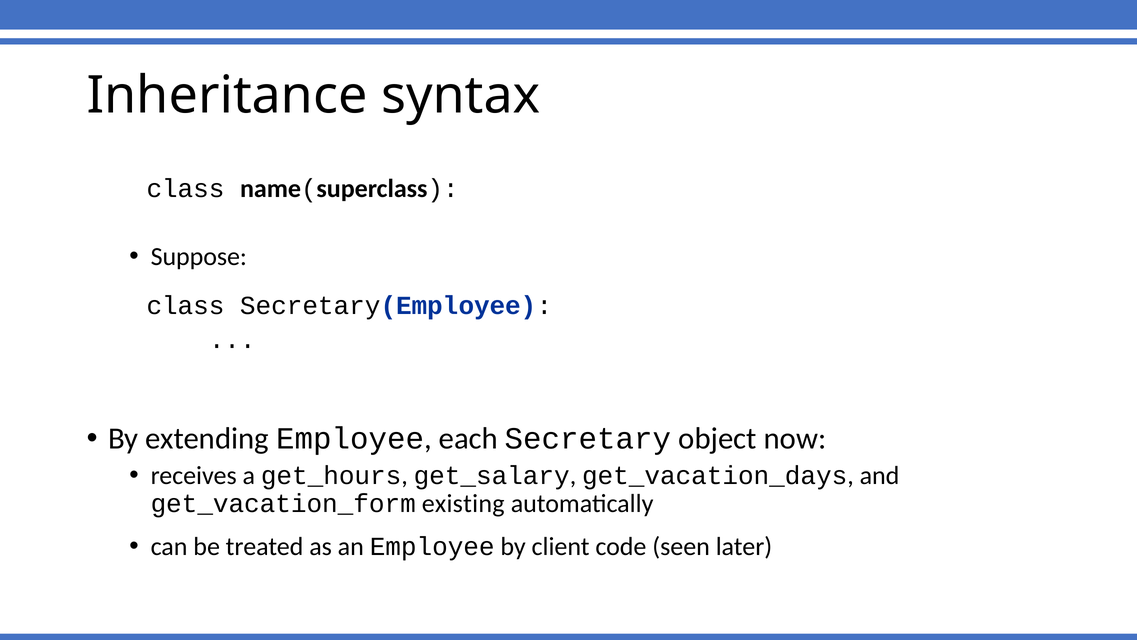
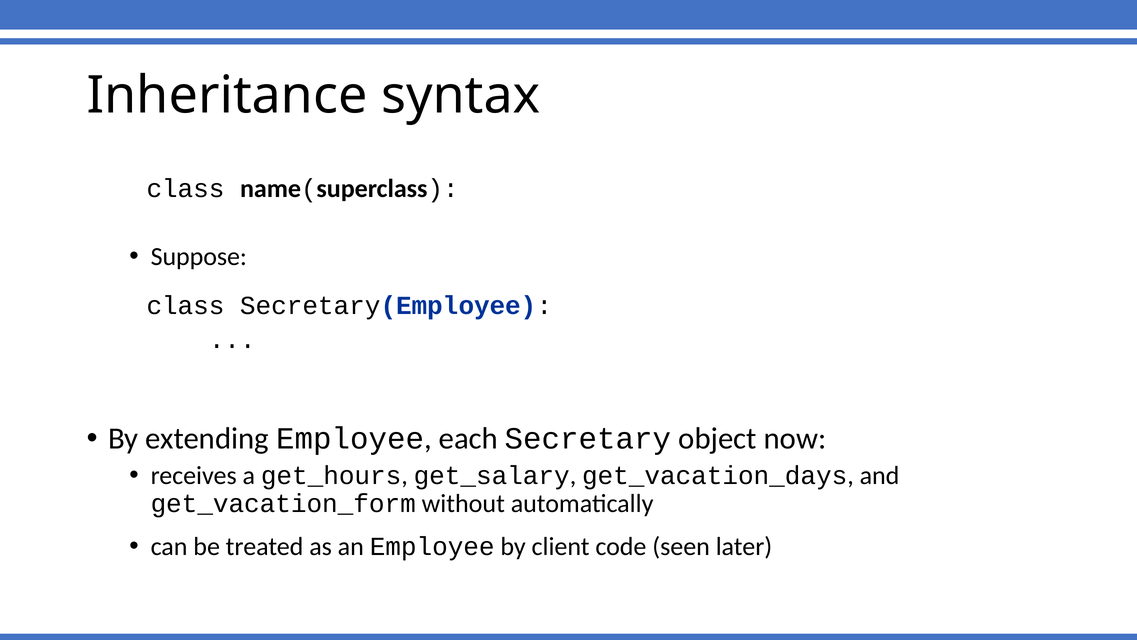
existing: existing -> without (463, 503)
